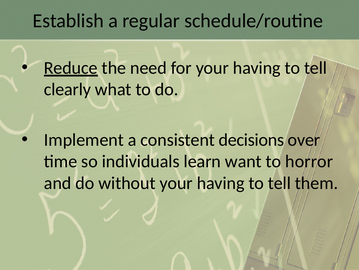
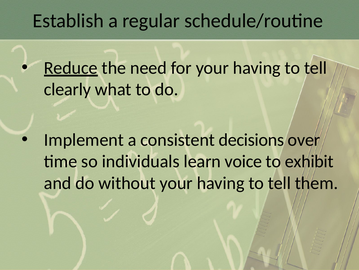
want: want -> voice (243, 161)
horror: horror -> exhibit (309, 161)
